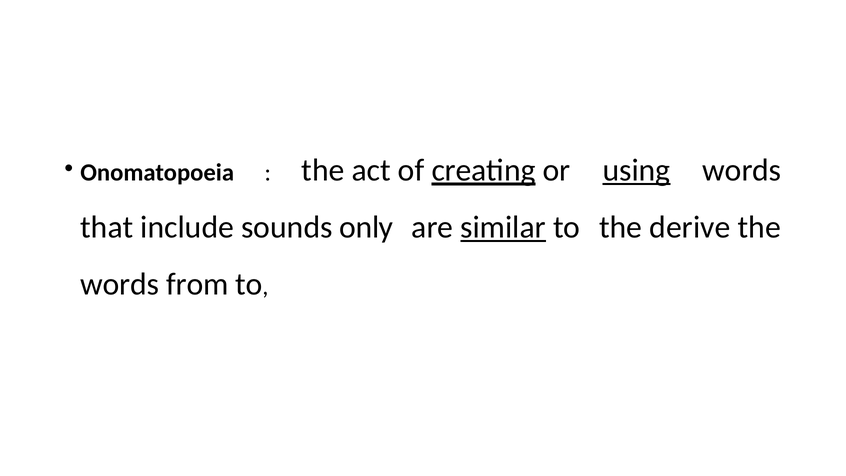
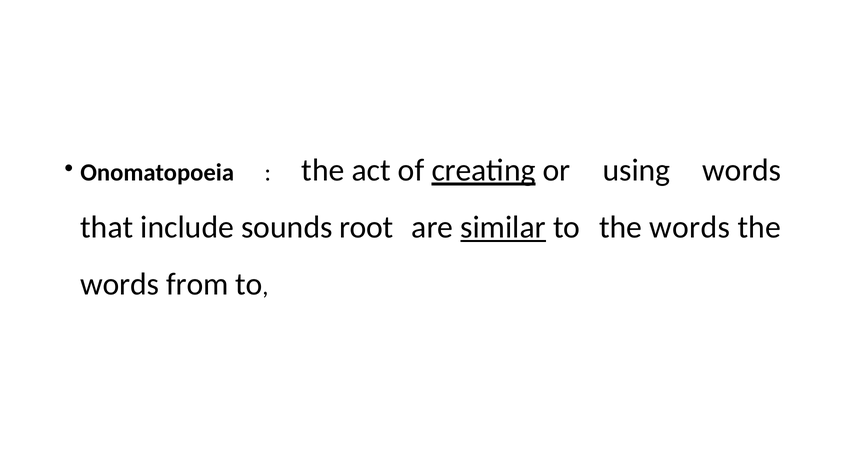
using underline: present -> none (636, 170)
only: only -> root (366, 227)
to the derive: derive -> words (690, 227)
